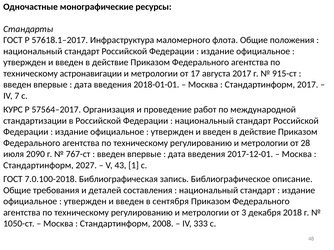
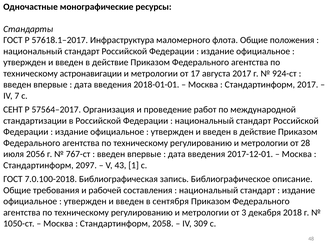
915-ст: 915-ст -> 924-ст (284, 74)
КУРС: КУРС -> СЕНТ (13, 110)
2090: 2090 -> 2056 (35, 154)
2027: 2027 -> 2097 (86, 166)
деталей: деталей -> рабочей (105, 191)
2008: 2008 -> 2058 (163, 224)
333: 333 -> 309 (201, 224)
